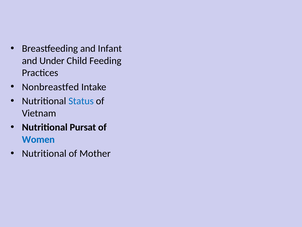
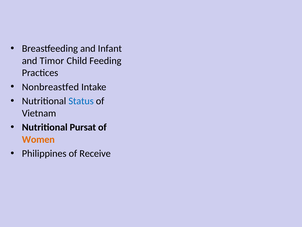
Under: Under -> Timor (52, 61)
Women colour: blue -> orange (38, 139)
Nutritional: Nutritional -> Philippines (44, 153)
Mother: Mother -> Receive (95, 153)
